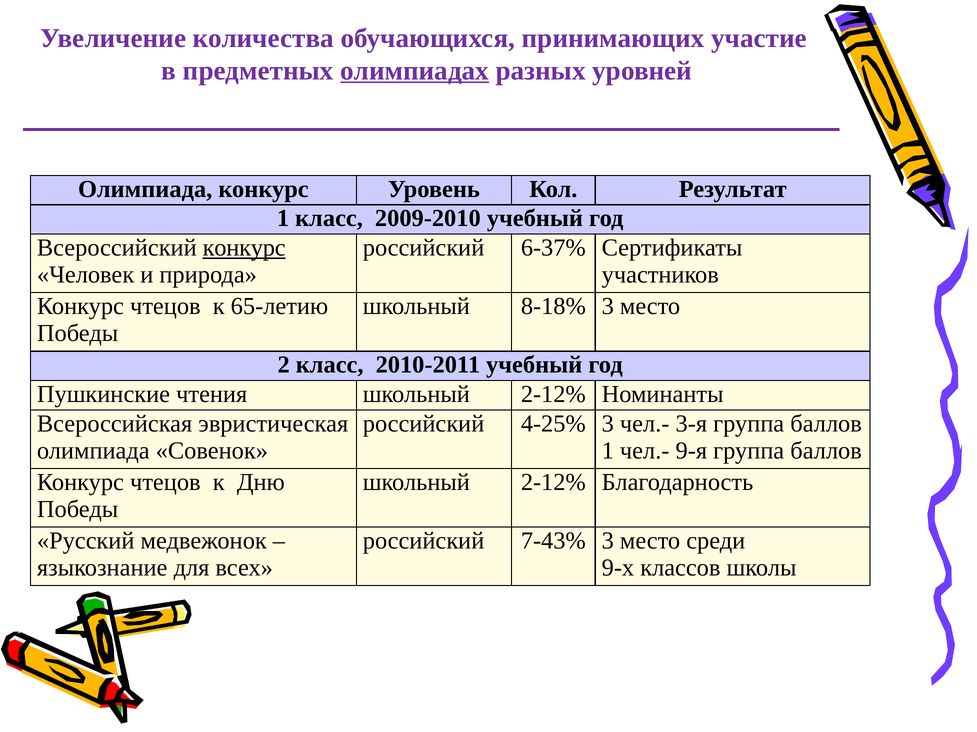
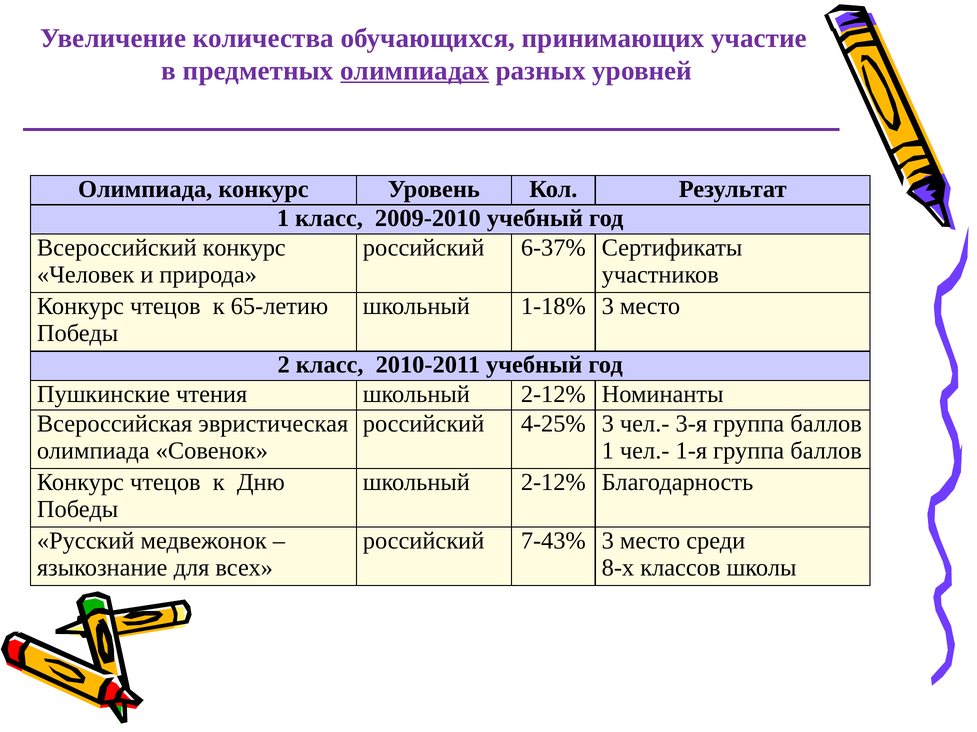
конкурс underline: present -> none (244, 248)
8-18%: 8-18% -> 1-18% (553, 307)
9-я: 9-я -> 1-я (691, 451)
9-х: 9-х -> 8-х (618, 568)
